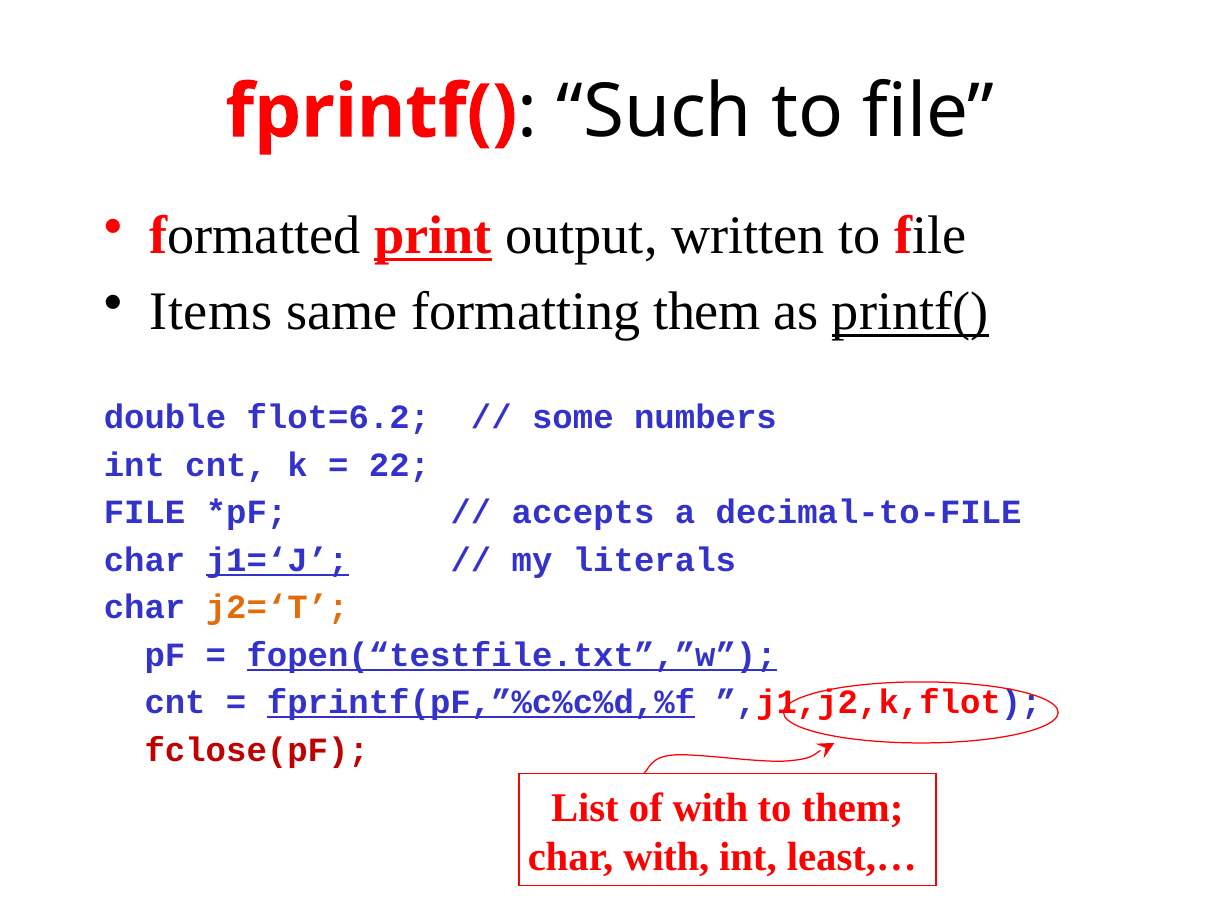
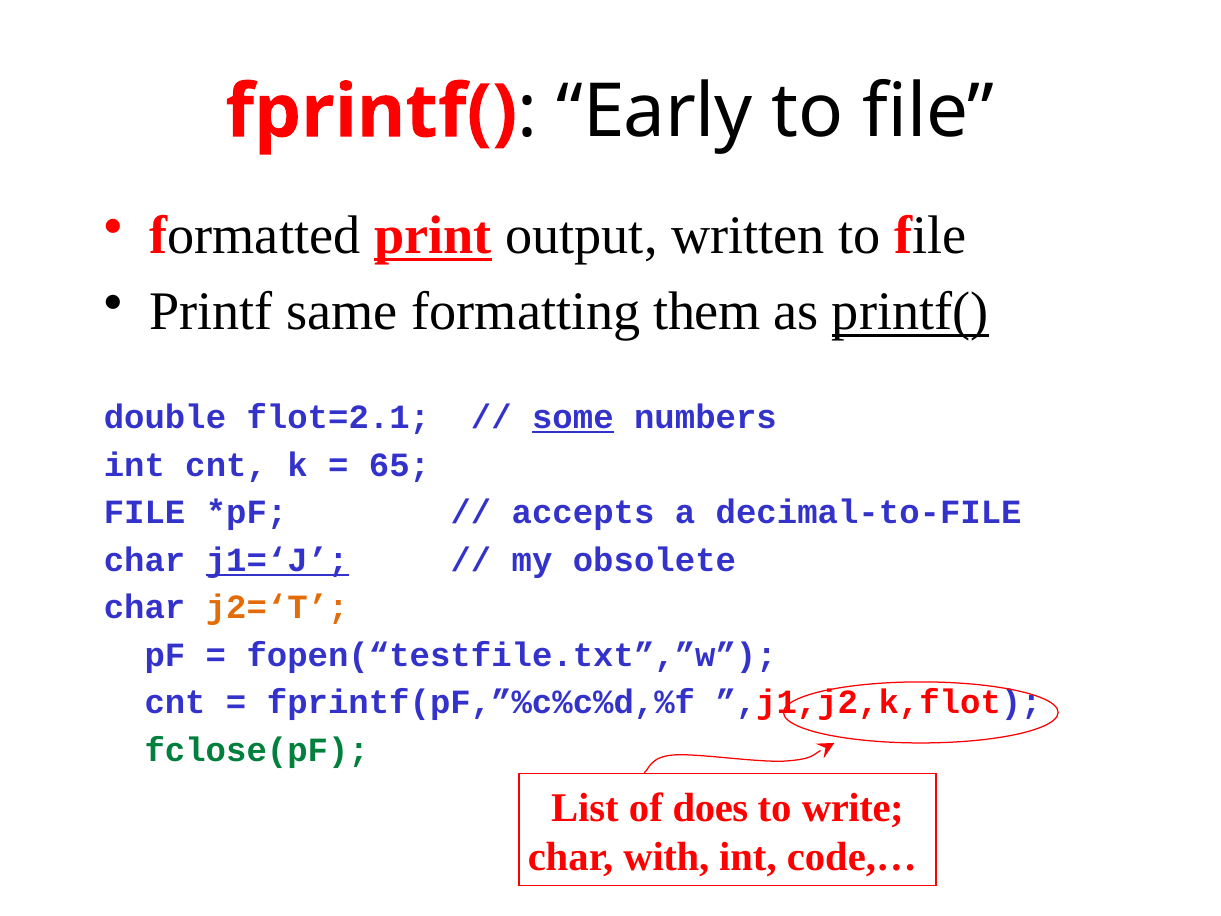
Such: Such -> Early (655, 112)
Items: Items -> Printf (211, 312)
flot=6.2: flot=6.2 -> flot=2.1 (338, 418)
some underline: none -> present (573, 418)
22: 22 -> 65 (400, 465)
literals: literals -> obsolete (654, 560)
fopen(“testfile.txt”,”w underline: present -> none (512, 655)
fprintf(pF,”%c%c%d,%f underline: present -> none (481, 703)
fclose(pF colour: red -> green (257, 750)
of with: with -> does (710, 808)
to them: them -> write (853, 808)
least,…: least,… -> code,… (852, 857)
